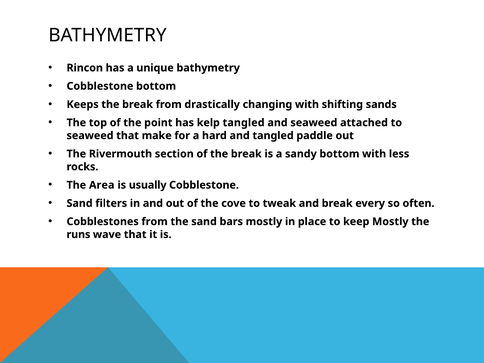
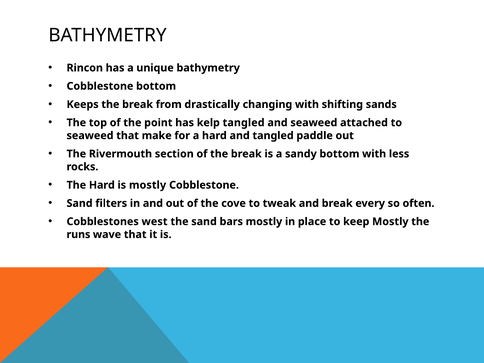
The Area: Area -> Hard (102, 185)
is usually: usually -> mostly (148, 185)
Cobblestones from: from -> west (155, 222)
